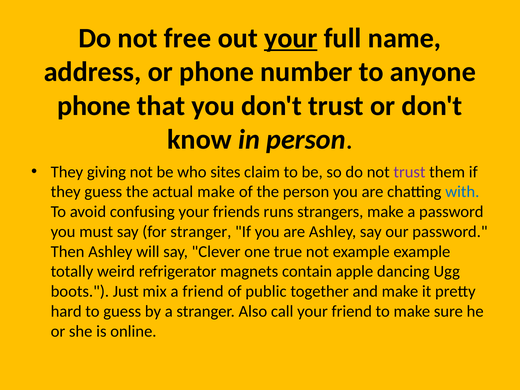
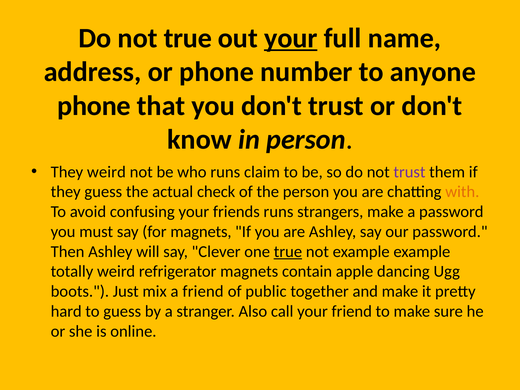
not free: free -> true (188, 38)
They giving: giving -> weird (106, 172)
who sites: sites -> runs (225, 172)
actual make: make -> check (216, 192)
with colour: blue -> orange (462, 192)
for stranger: stranger -> magnets (201, 232)
true underline: none -> present (288, 252)
